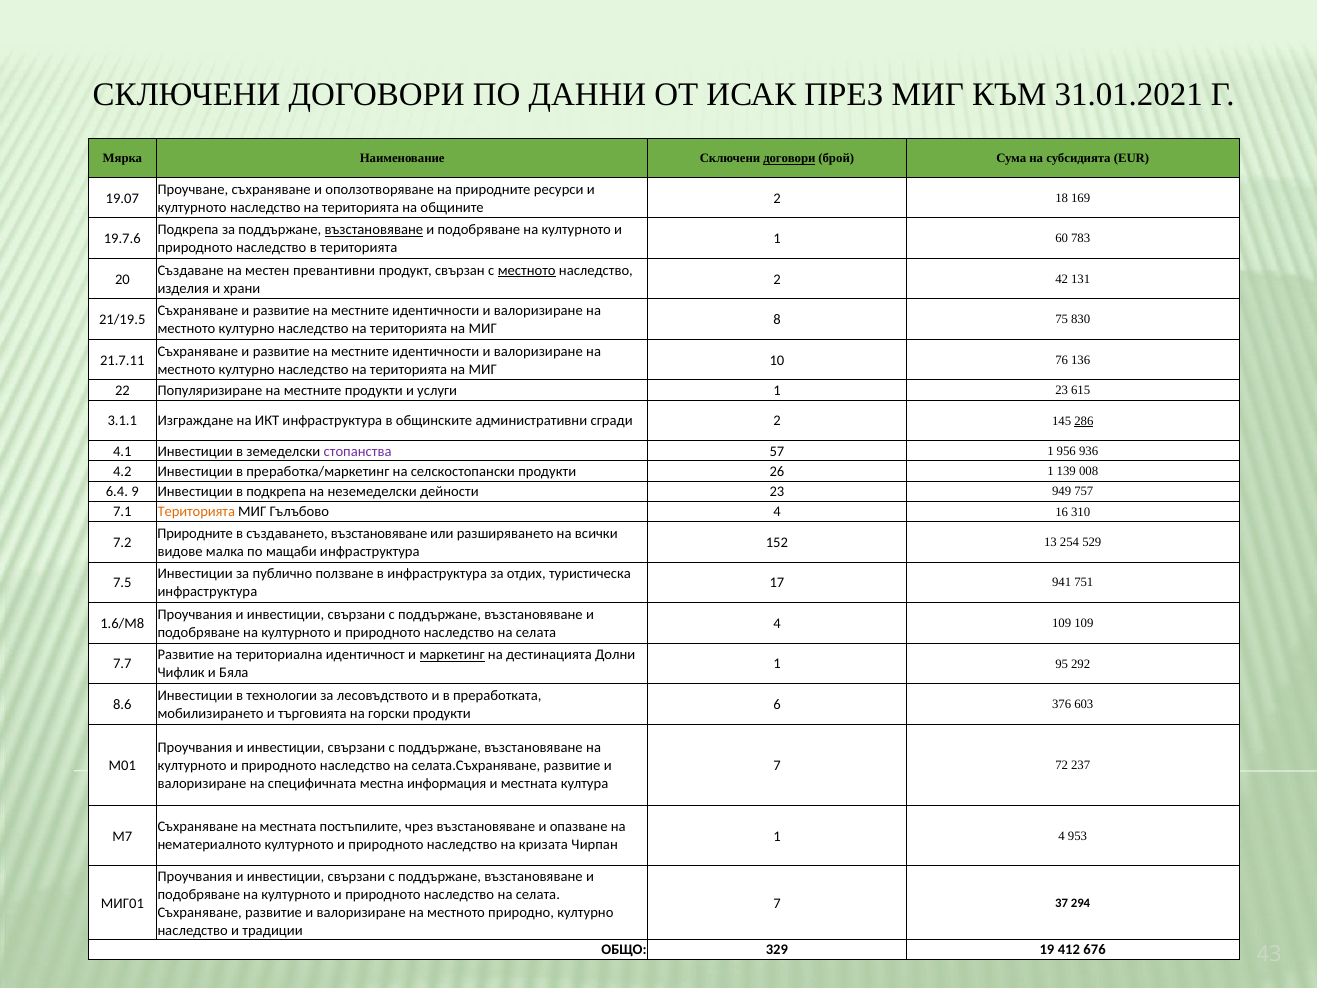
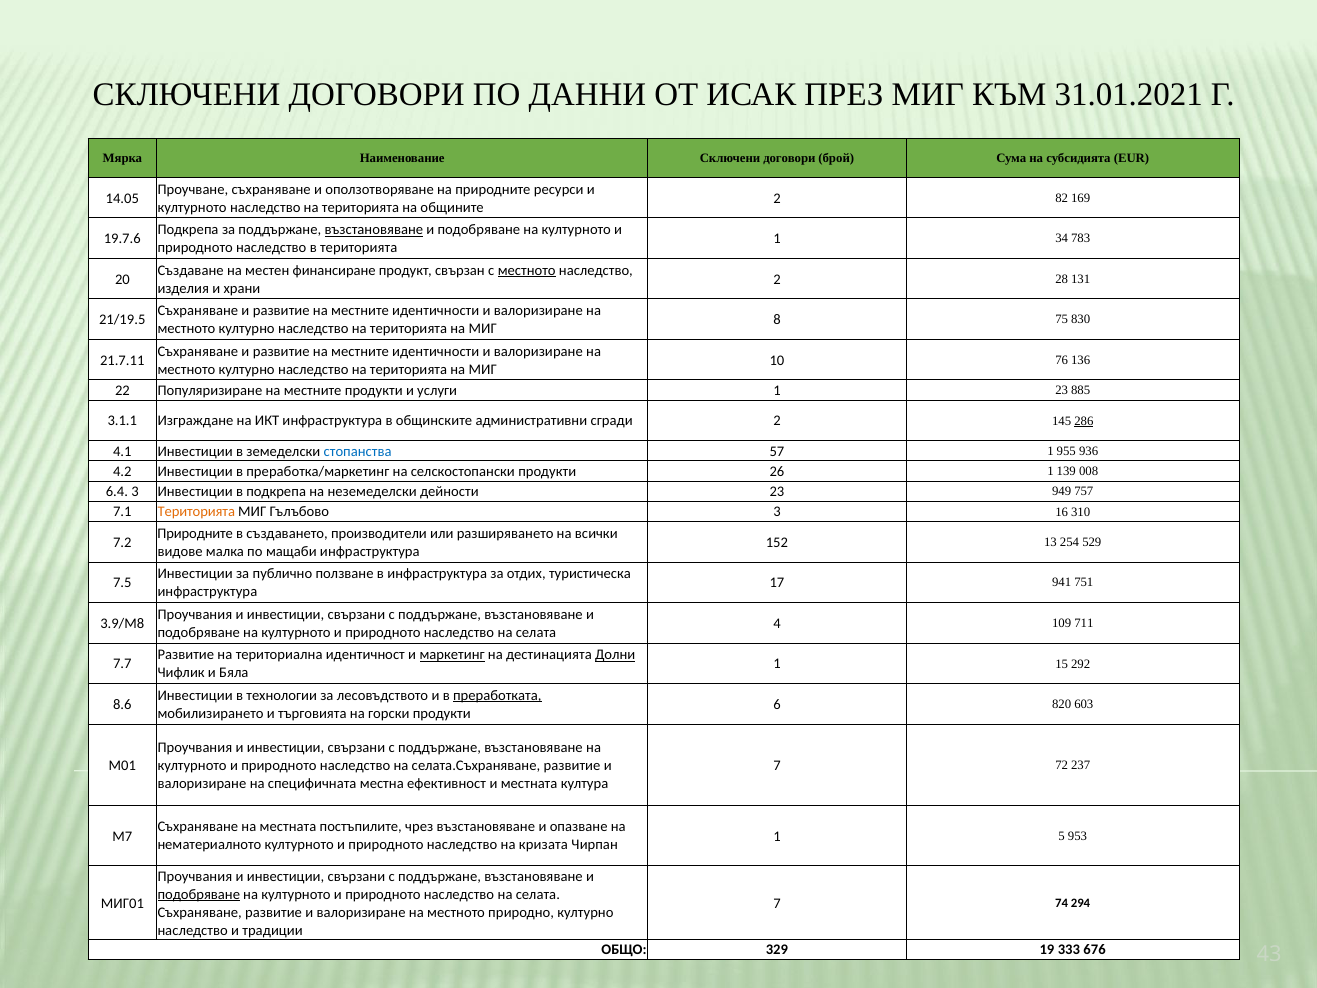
договори underline: present -> none (789, 159)
19.07: 19.07 -> 14.05 (122, 198)
18: 18 -> 82 (1062, 198)
60: 60 -> 34 (1062, 239)
превантивни: превантивни -> финансиране (334, 270)
42: 42 -> 28 (1062, 279)
615: 615 -> 885 (1081, 390)
стопанства colour: purple -> blue (358, 451)
956: 956 -> 955 (1066, 451)
6.4 9: 9 -> 3 (135, 492)
Гълъбово 4: 4 -> 3 (777, 512)
създаването възстановяване: възстановяване -> производители (379, 533)
1.6/М8: 1.6/М8 -> 3.9/М8 (122, 623)
109 109: 109 -> 711 (1084, 623)
Долни underline: none -> present (615, 655)
95: 95 -> 15 (1062, 664)
преработката underline: none -> present (497, 695)
376: 376 -> 820 (1062, 704)
информация: информация -> ефективност (447, 783)
1 4: 4 -> 5 (1062, 836)
подобряване underline: none -> present (199, 894)
37: 37 -> 74 (1062, 903)
412: 412 -> 333 (1069, 950)
